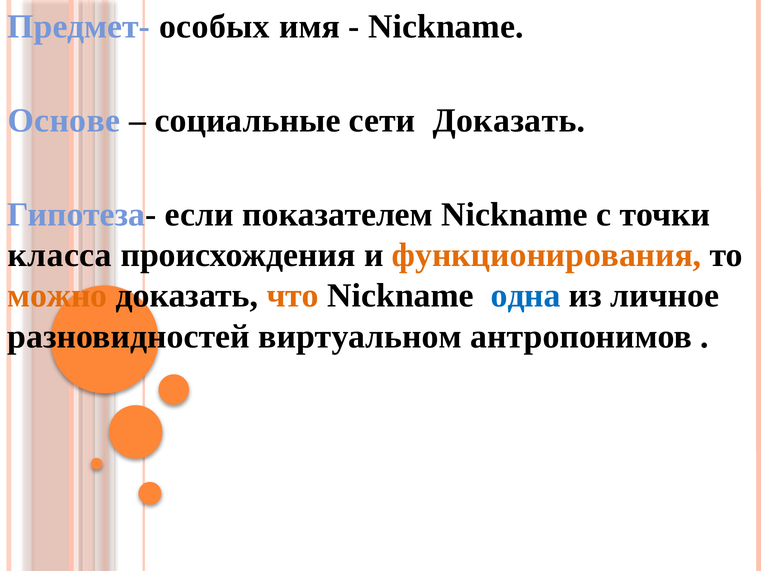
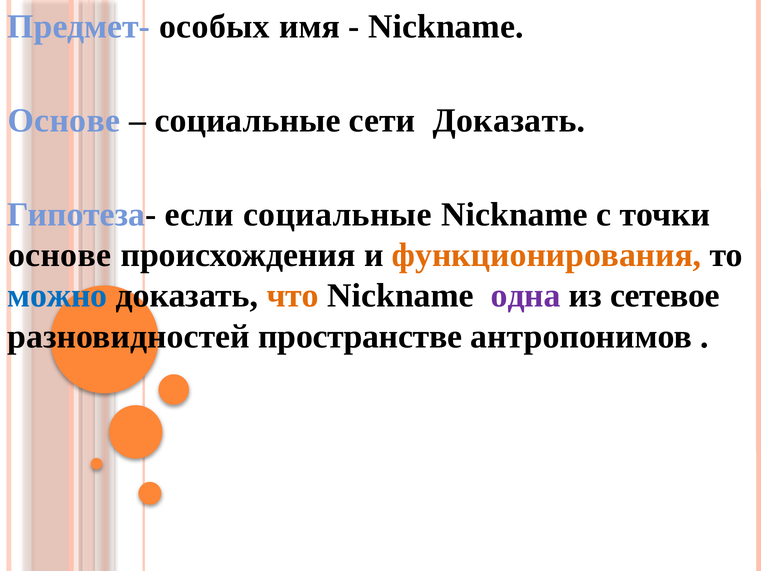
если показателем: показателем -> социальные (337, 214)
класса: класса -> основе (60, 255)
можно colour: orange -> blue (57, 296)
одна colour: blue -> purple (526, 296)
личное: личное -> сетевое (665, 296)
виртуальном: виртуальном -> пространстве (360, 336)
